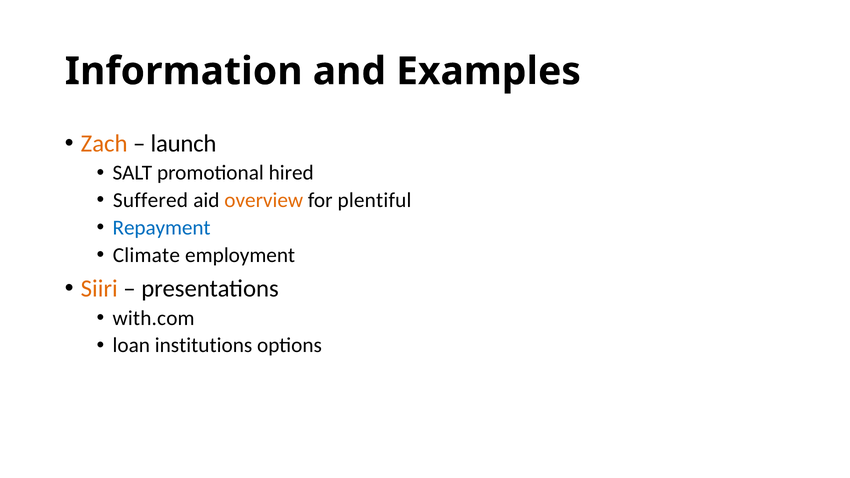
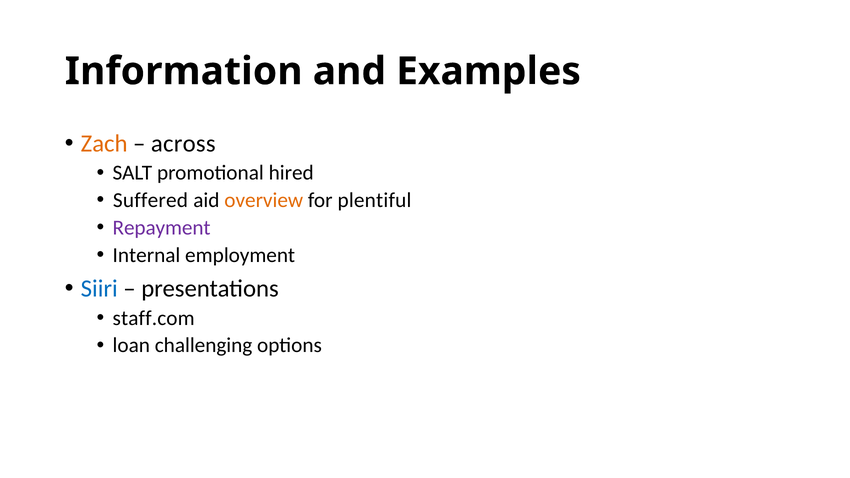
launch: launch -> across (183, 144)
Repayment colour: blue -> purple (162, 228)
Climate: Climate -> Internal (146, 255)
Siiri colour: orange -> blue (99, 289)
with.com: with.com -> staff.com (154, 318)
institutions: institutions -> challenging (204, 345)
